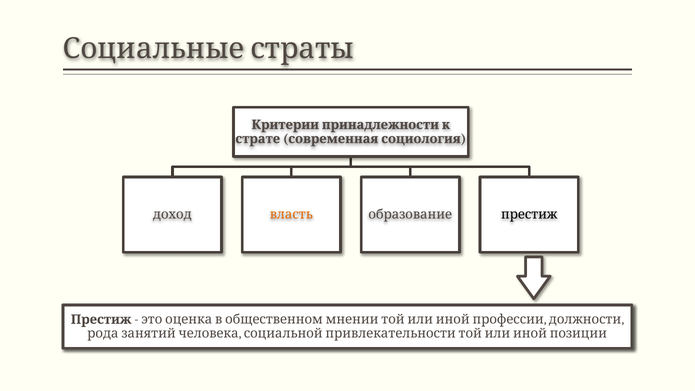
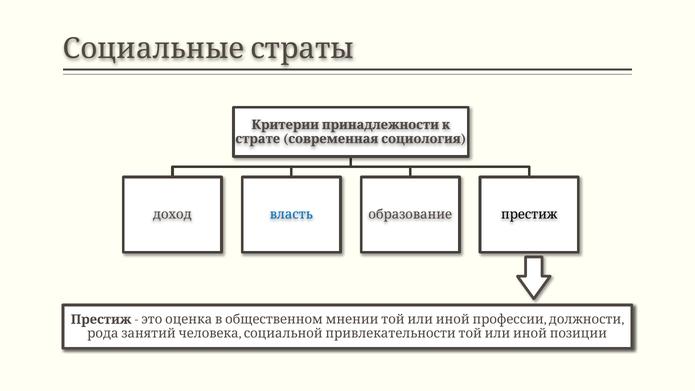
власть colour: orange -> blue (291, 215)
